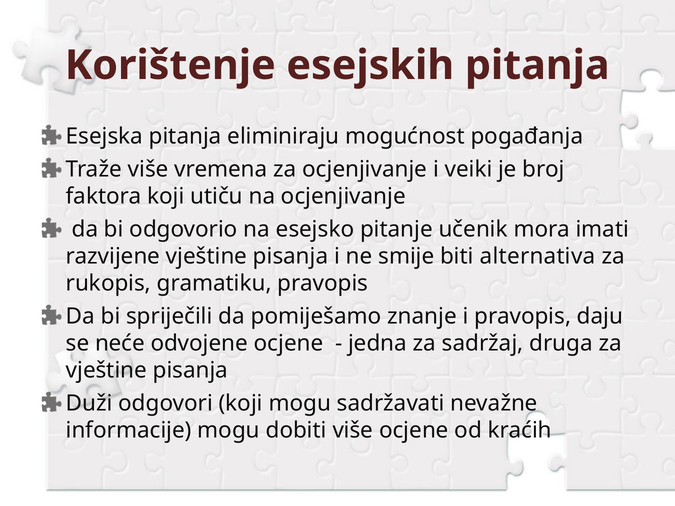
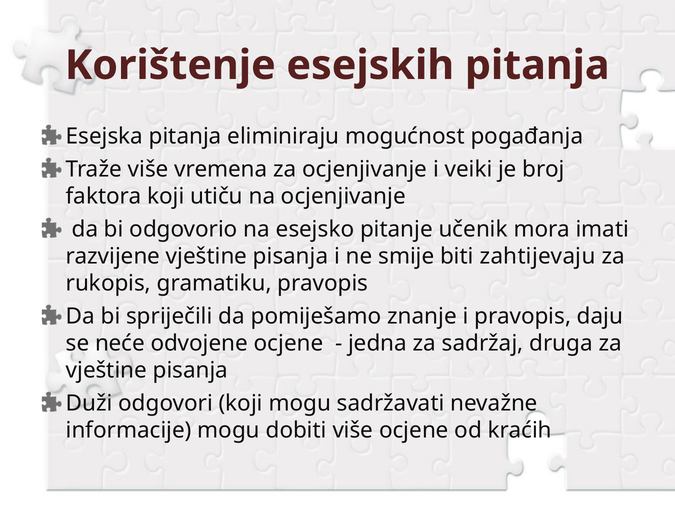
alternativa: alternativa -> zahtijevaju (538, 257)
